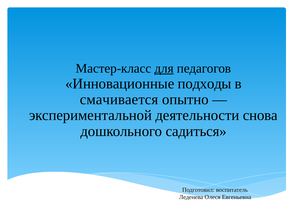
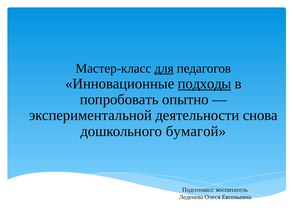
подходы underline: none -> present (205, 84)
смачивается: смачивается -> попробовать (119, 99)
садиться: садиться -> бумагой (196, 131)
